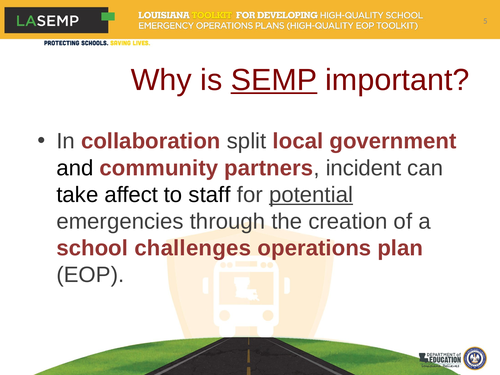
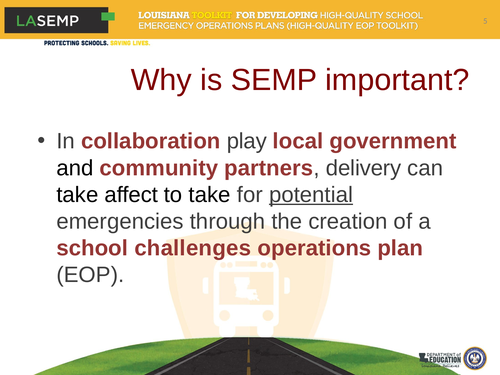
SEMP underline: present -> none (274, 80)
split: split -> play (247, 141)
incident: incident -> delivery (364, 168)
to staff: staff -> take (210, 195)
